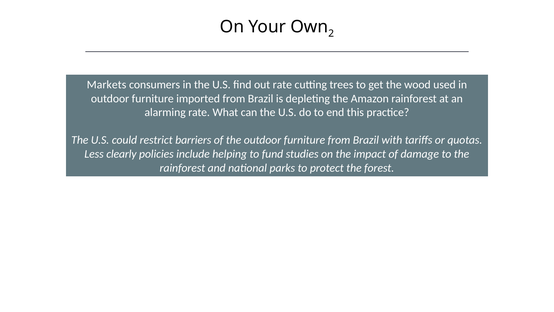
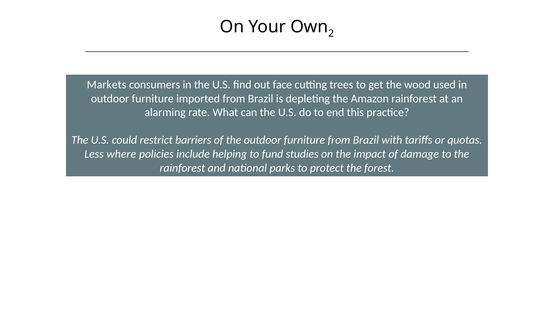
out rate: rate -> face (282, 85)
clearly: clearly -> where (121, 154)
